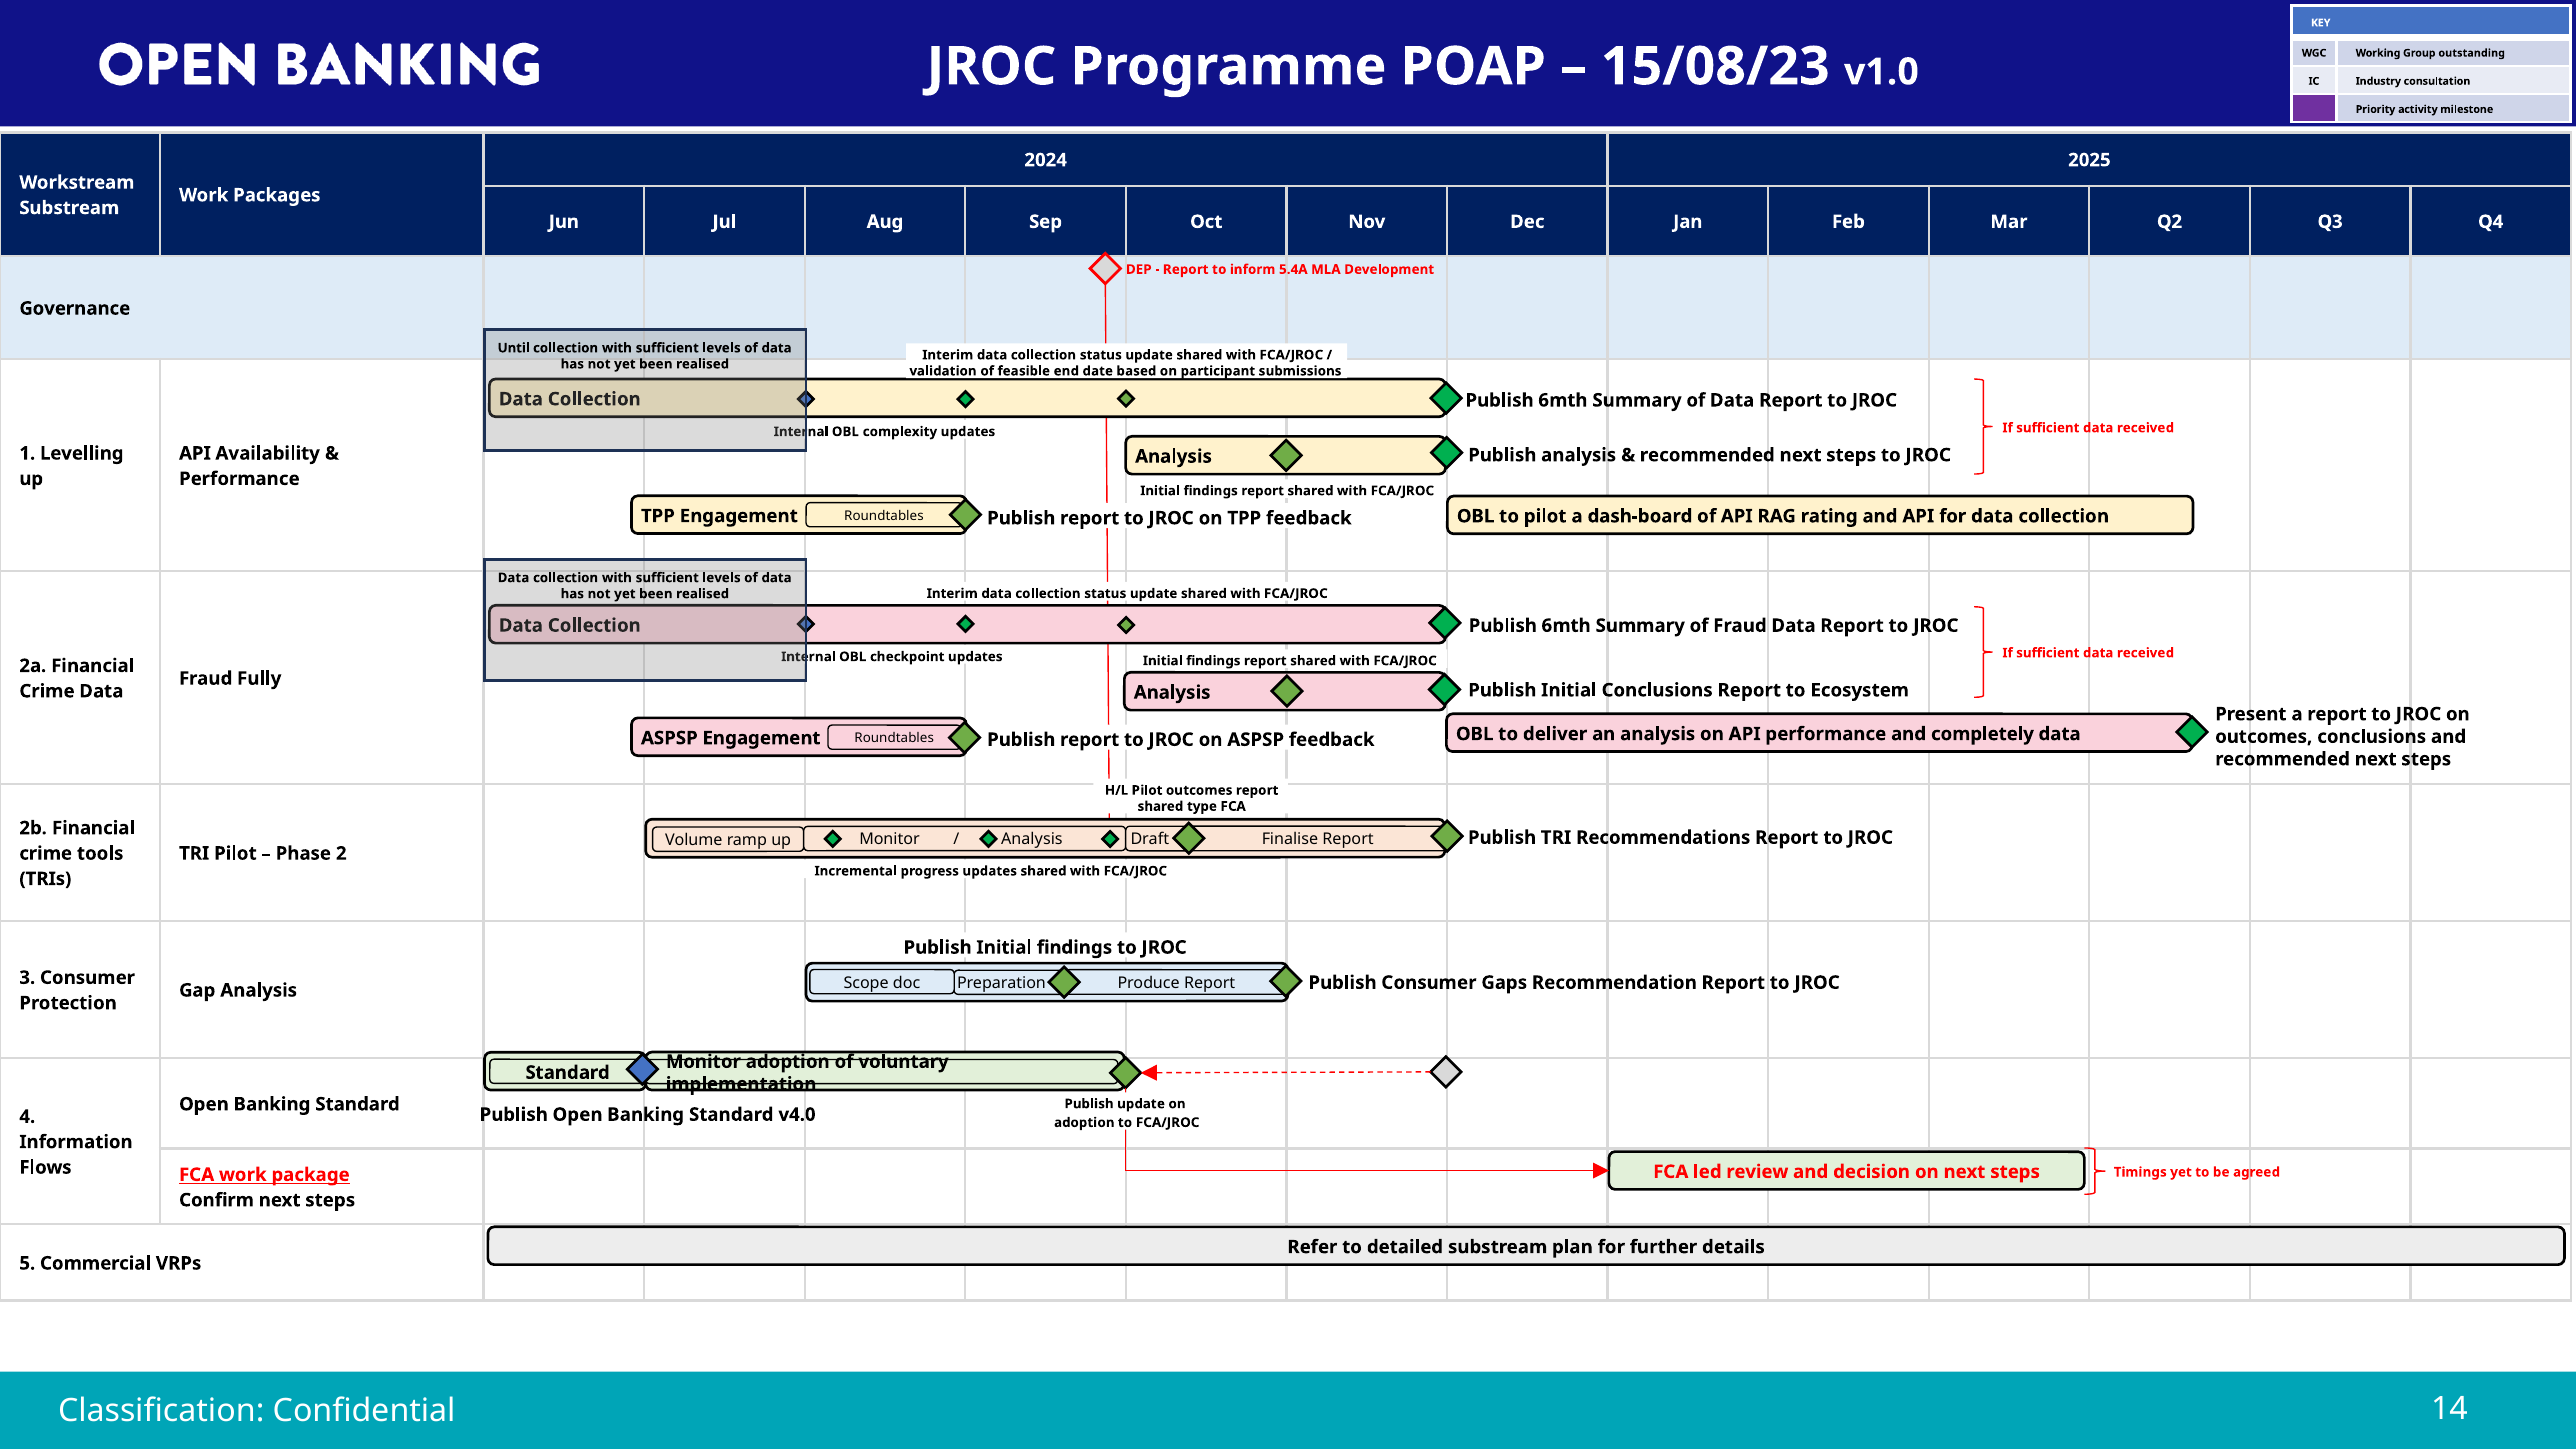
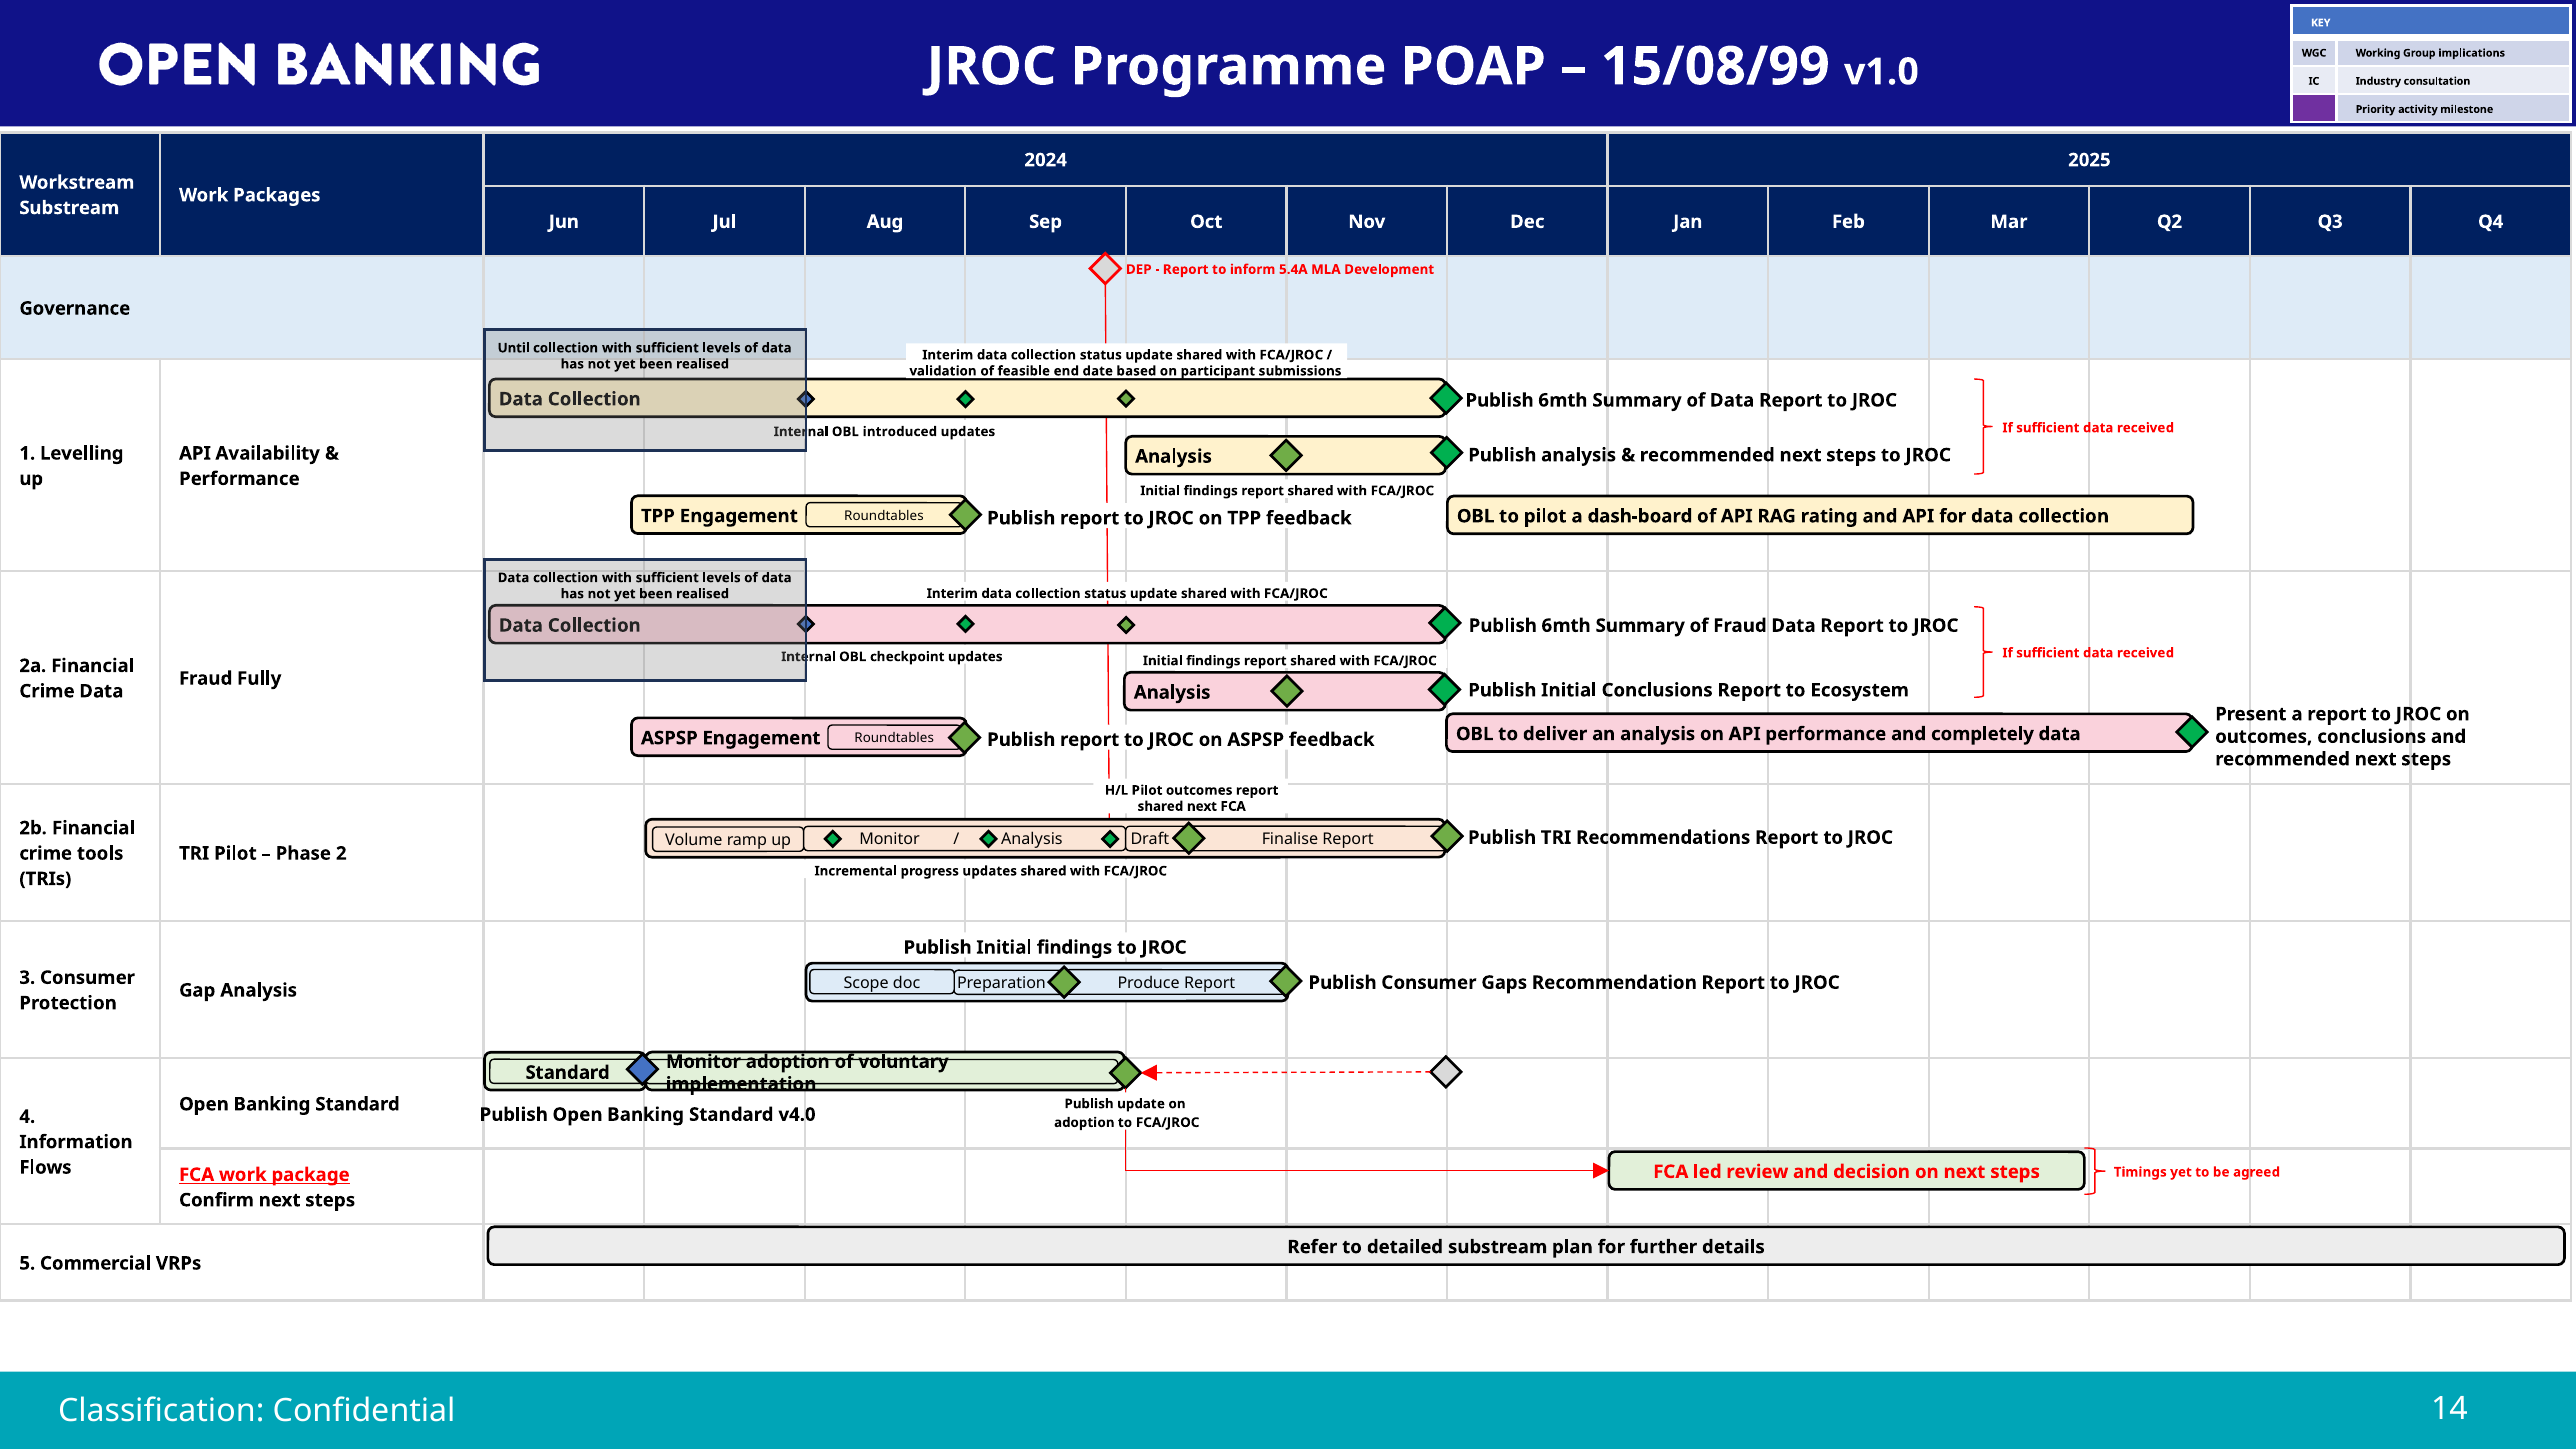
outstanding: outstanding -> implications (2472, 53)
15/08/23: 15/08/23 -> 15/08/99 (1715, 67)
complexity: complexity -> introduced (900, 432)
shared type: type -> next (1202, 806)
